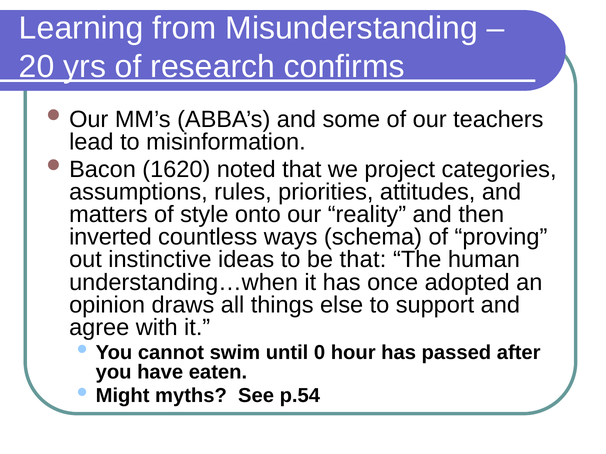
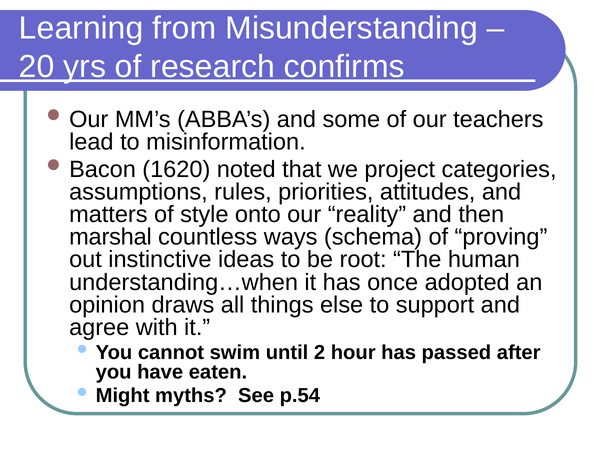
inverted: inverted -> marshal (110, 237)
be that: that -> root (363, 260)
0: 0 -> 2 (320, 353)
